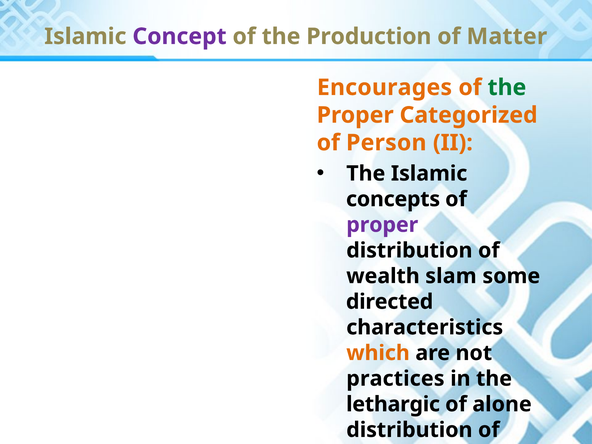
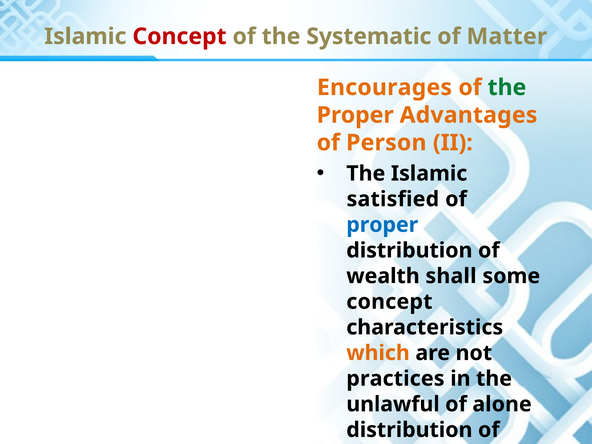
Concept colour: purple -> red (180, 36)
Production: Production -> Systematic (369, 36)
Categorized: Categorized -> Advantages (468, 115)
concepts: concepts -> satisfied (393, 199)
proper colour: purple -> blue (382, 225)
slam: slam -> shall (451, 276)
directed: directed -> concept (389, 302)
lethargic: lethargic -> unlawful (393, 404)
